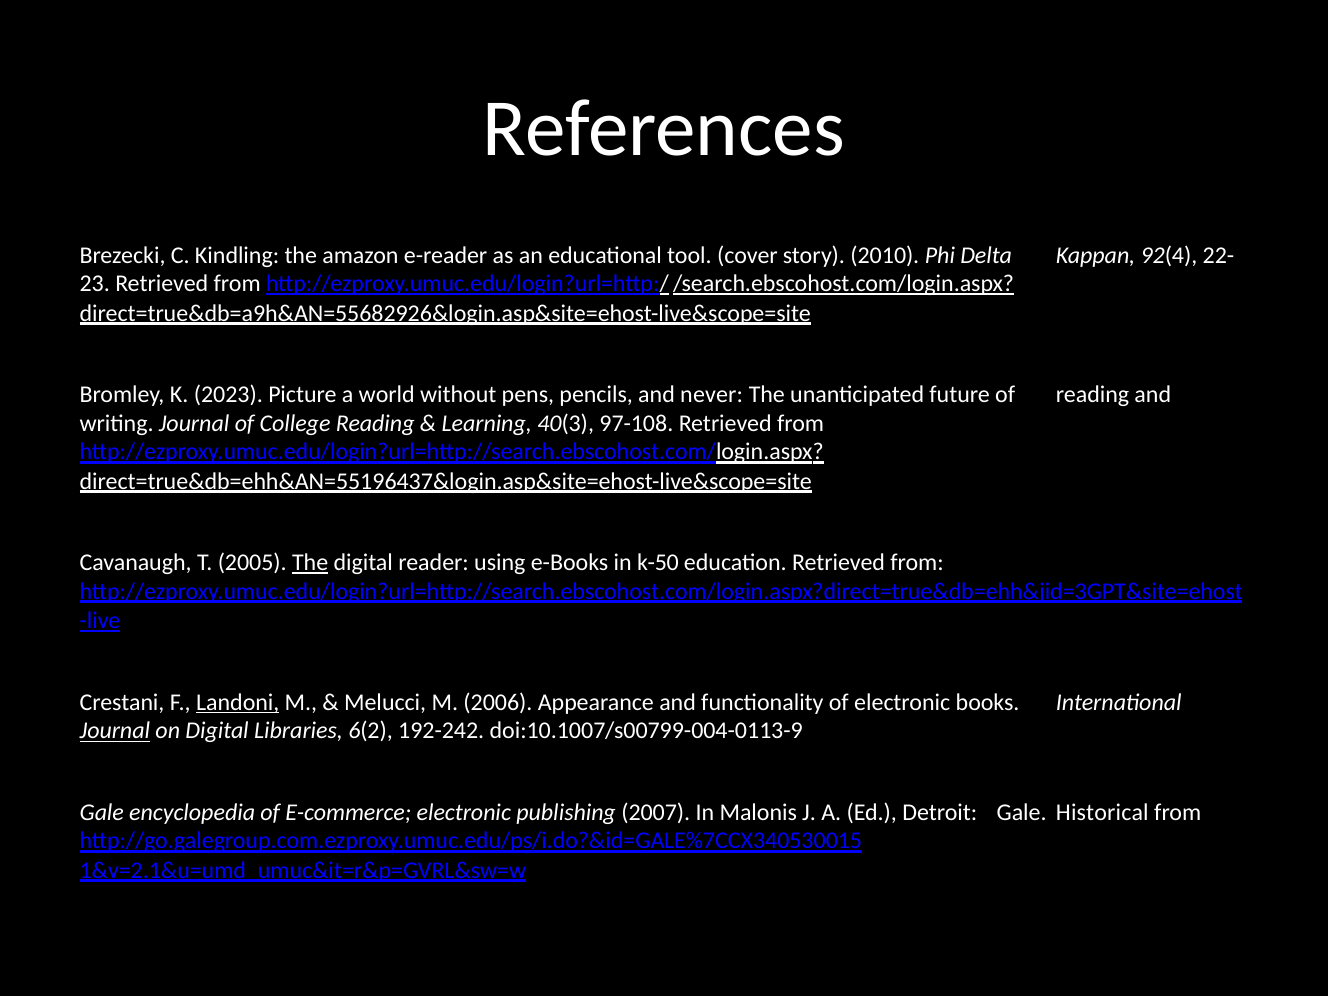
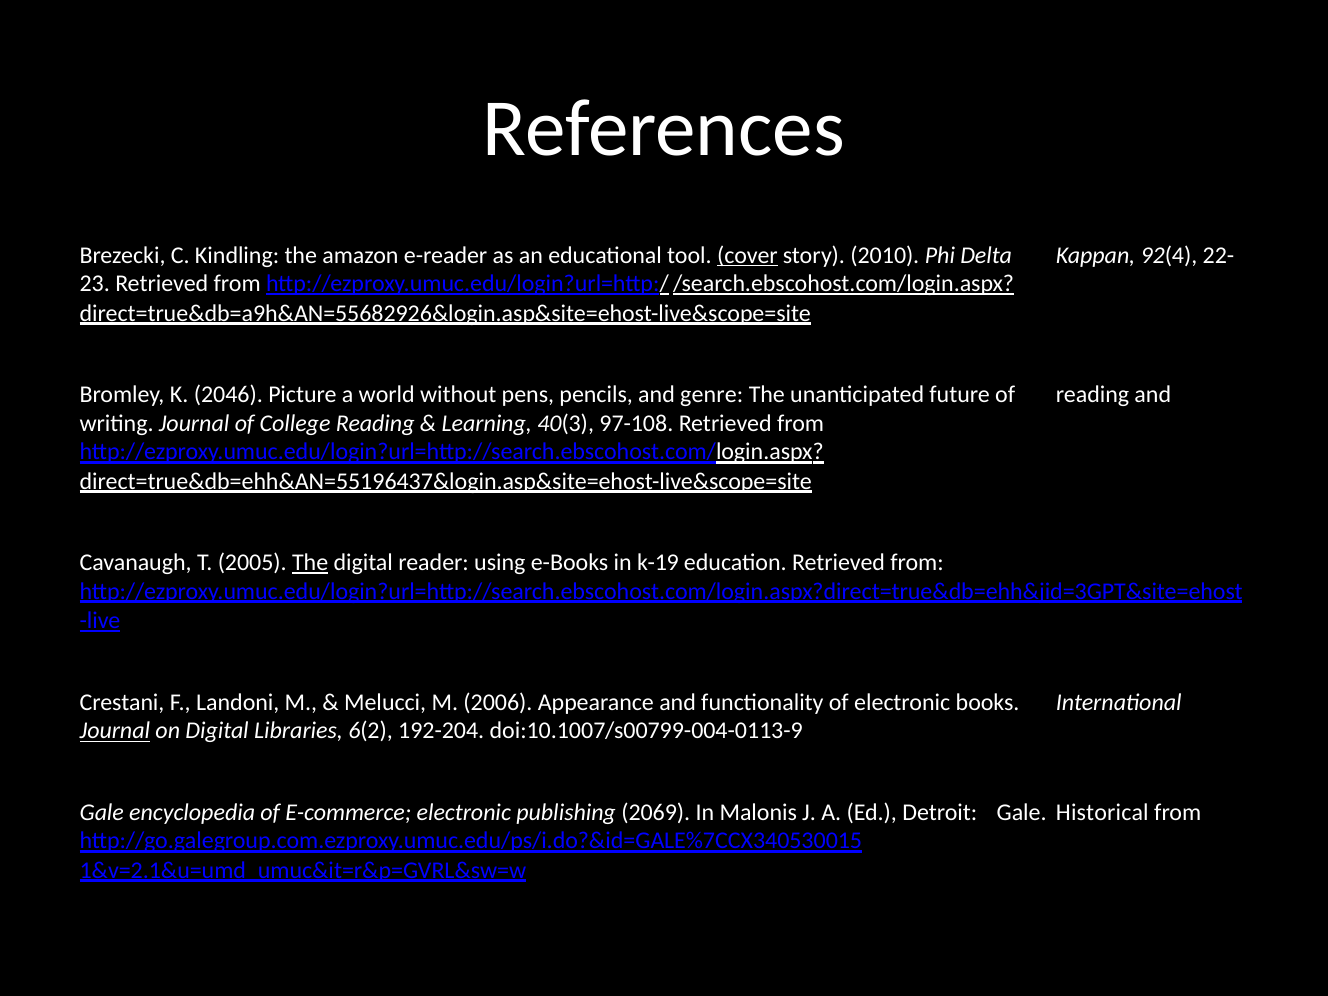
cover underline: none -> present (747, 255)
2023: 2023 -> 2046 (228, 394)
never: never -> genre (712, 394)
k-50: k-50 -> k-19 (658, 562)
Landoni underline: present -> none (238, 702)
192-242: 192-242 -> 192-204 (441, 731)
2007: 2007 -> 2069 (656, 812)
